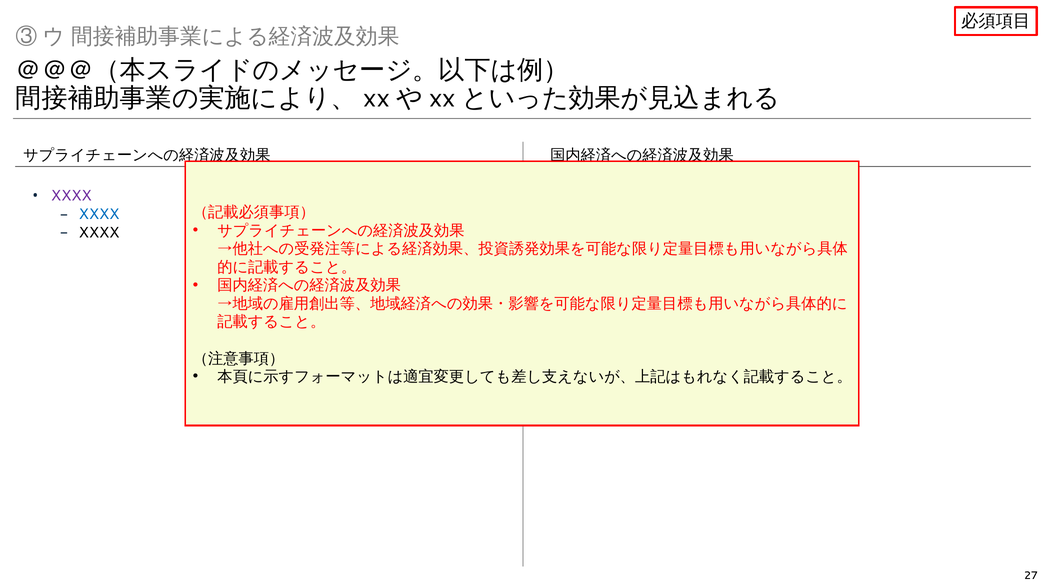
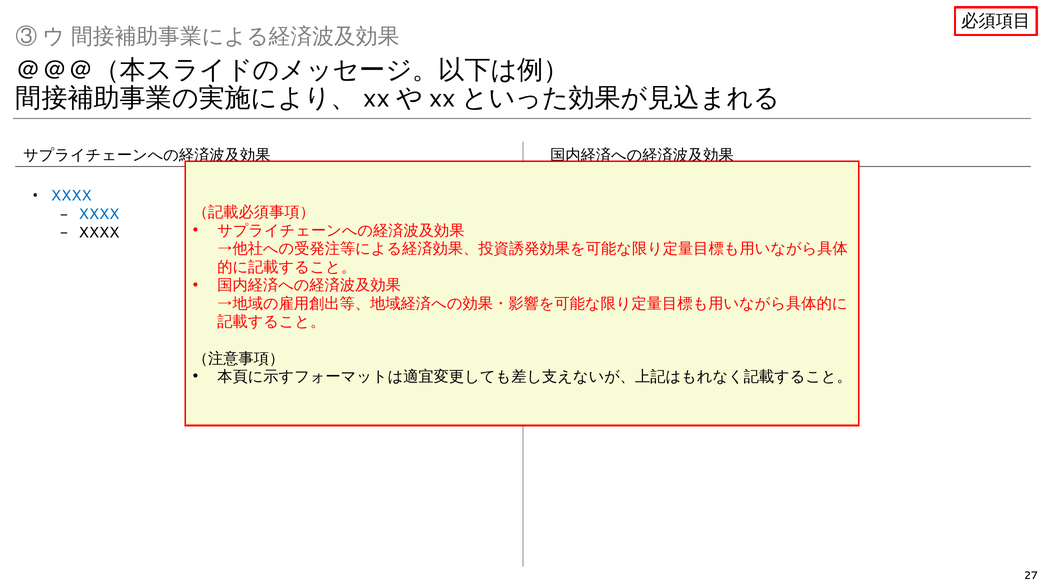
XXXX colour: purple -> blue (71, 196)
